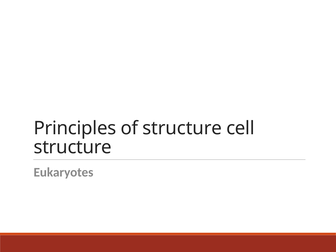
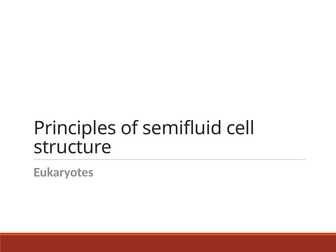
of structure: structure -> semifluid (182, 128)
